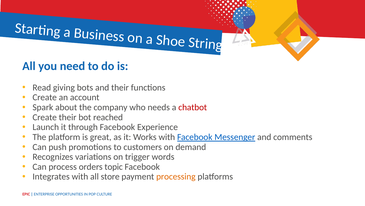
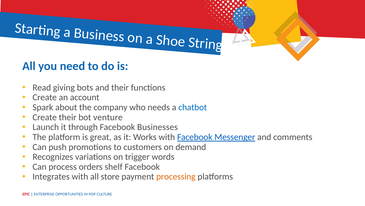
chatbot colour: red -> blue (193, 107)
reached: reached -> venture (108, 117)
Experience: Experience -> Businesses (157, 127)
topic: topic -> shelf (114, 166)
